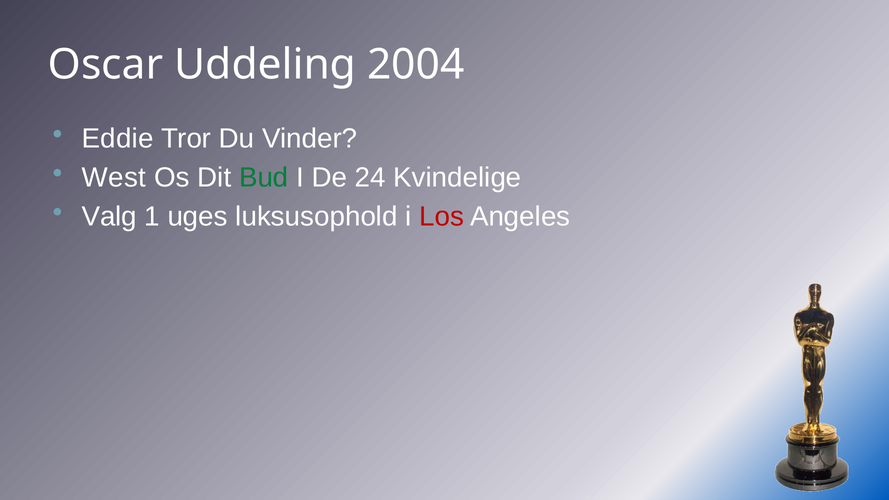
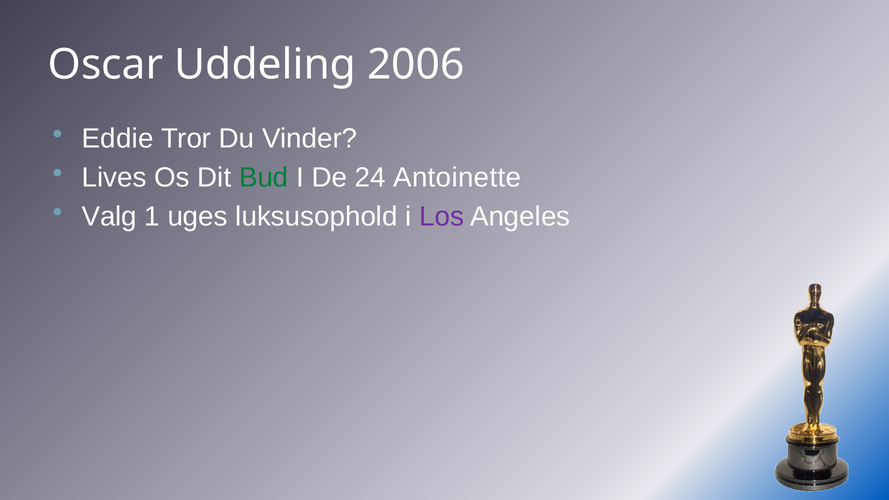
2004: 2004 -> 2006 (416, 65)
West: West -> Lives (114, 177)
Kvindelige: Kvindelige -> Antoinette (457, 177)
Los colour: red -> purple (442, 216)
